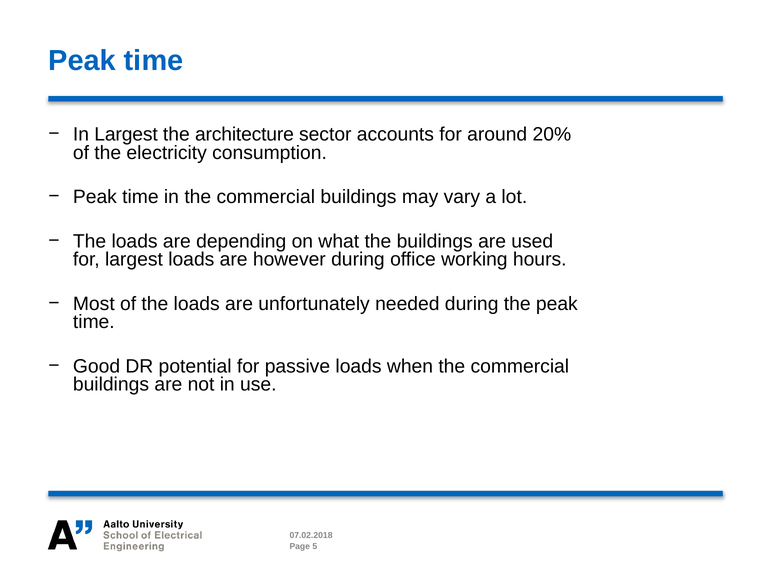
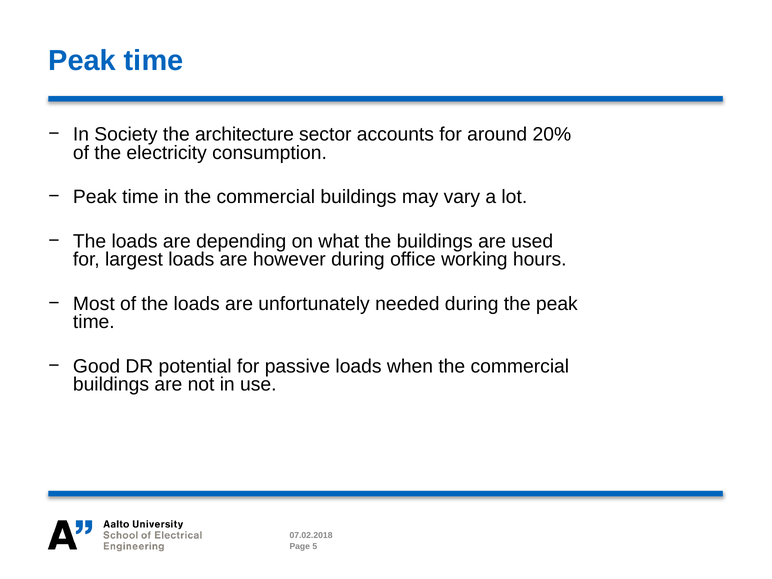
In Largest: Largest -> Society (126, 134)
